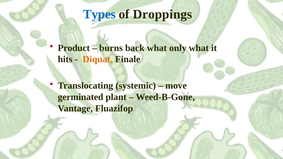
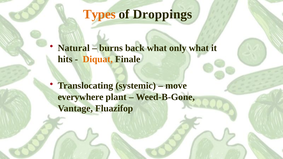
Types colour: blue -> orange (99, 14)
Product: Product -> Natural (74, 48)
germinated: germinated -> everywhere (81, 97)
